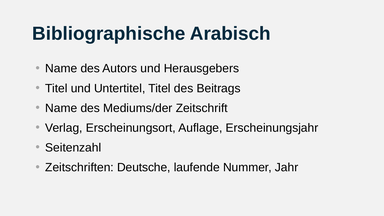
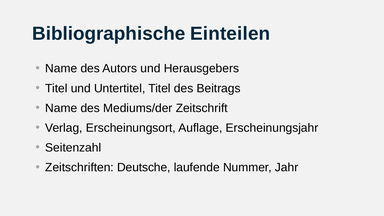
Arabisch: Arabisch -> Einteilen (230, 34)
